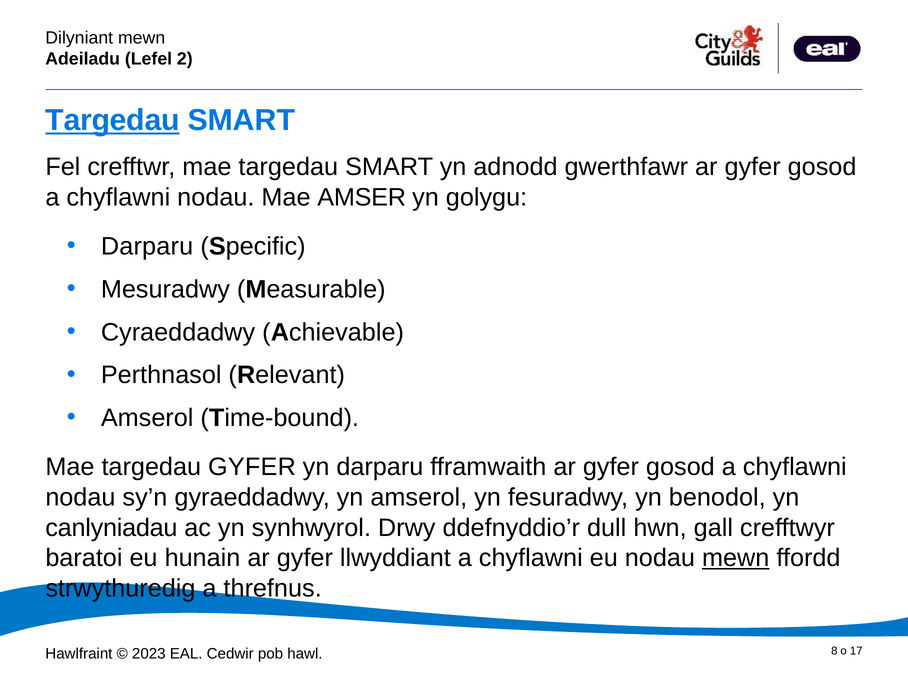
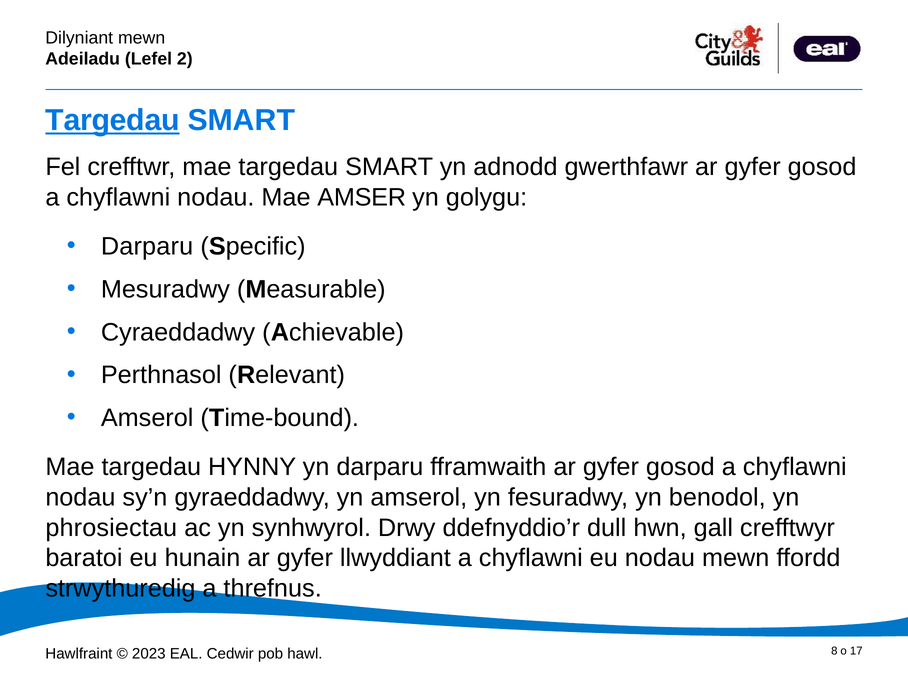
targedau GYFER: GYFER -> HYNNY (252, 467)
canlyniadau: canlyniadau -> phrosiectau (111, 528)
mewn underline: present -> none (736, 558)
